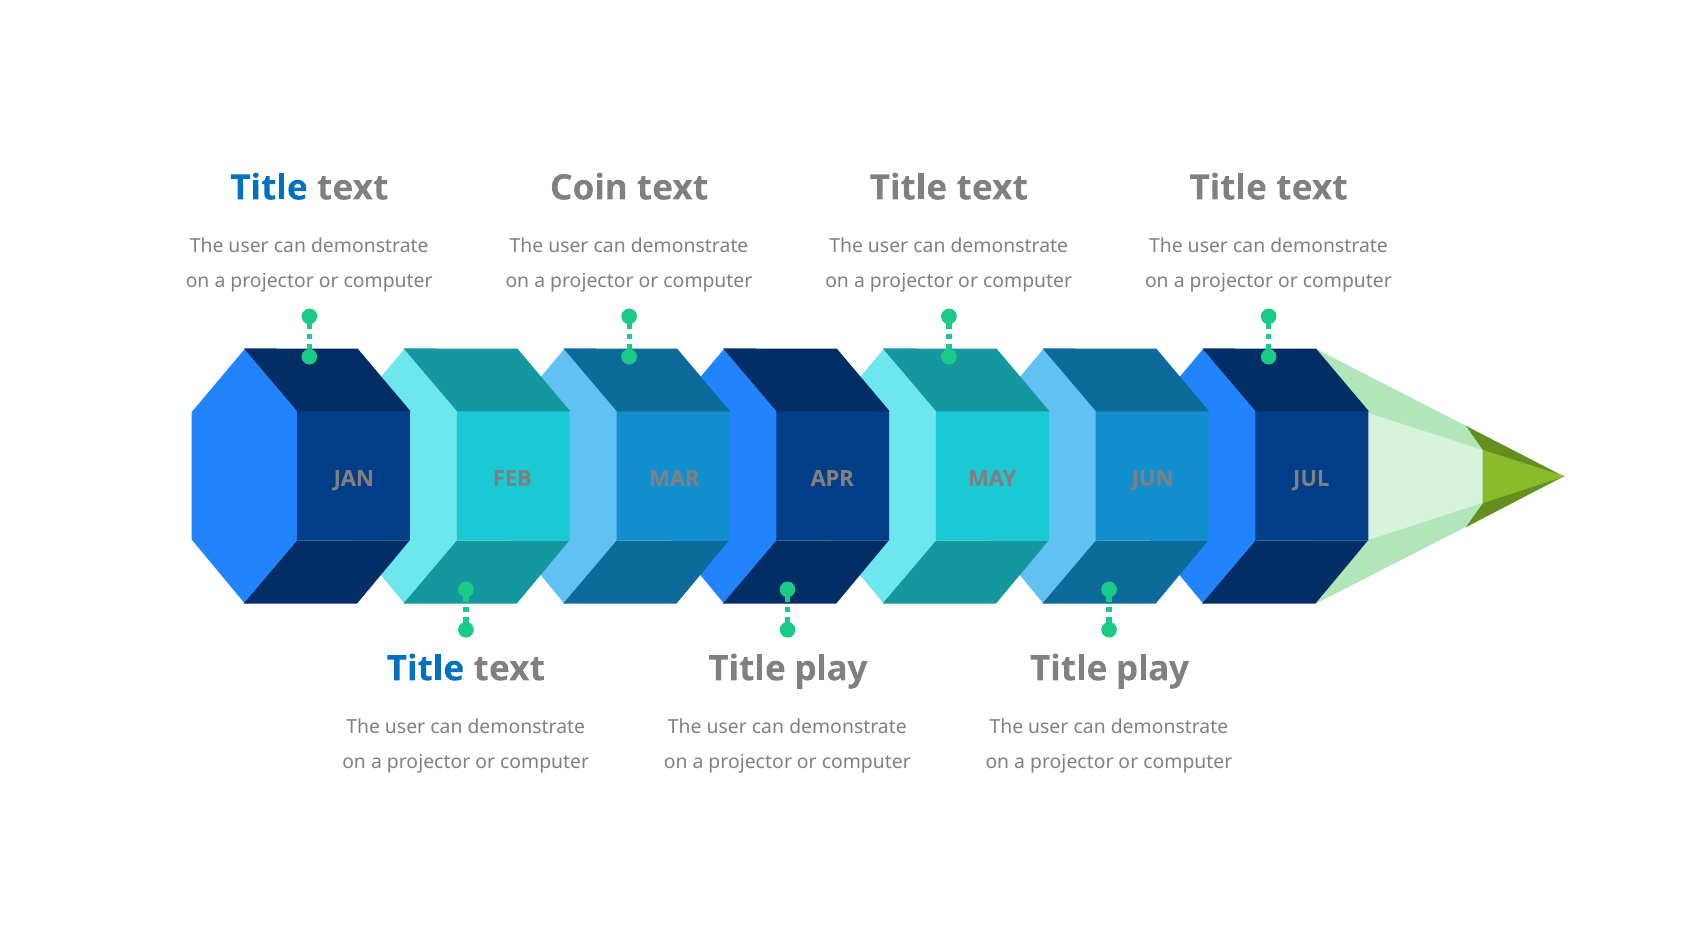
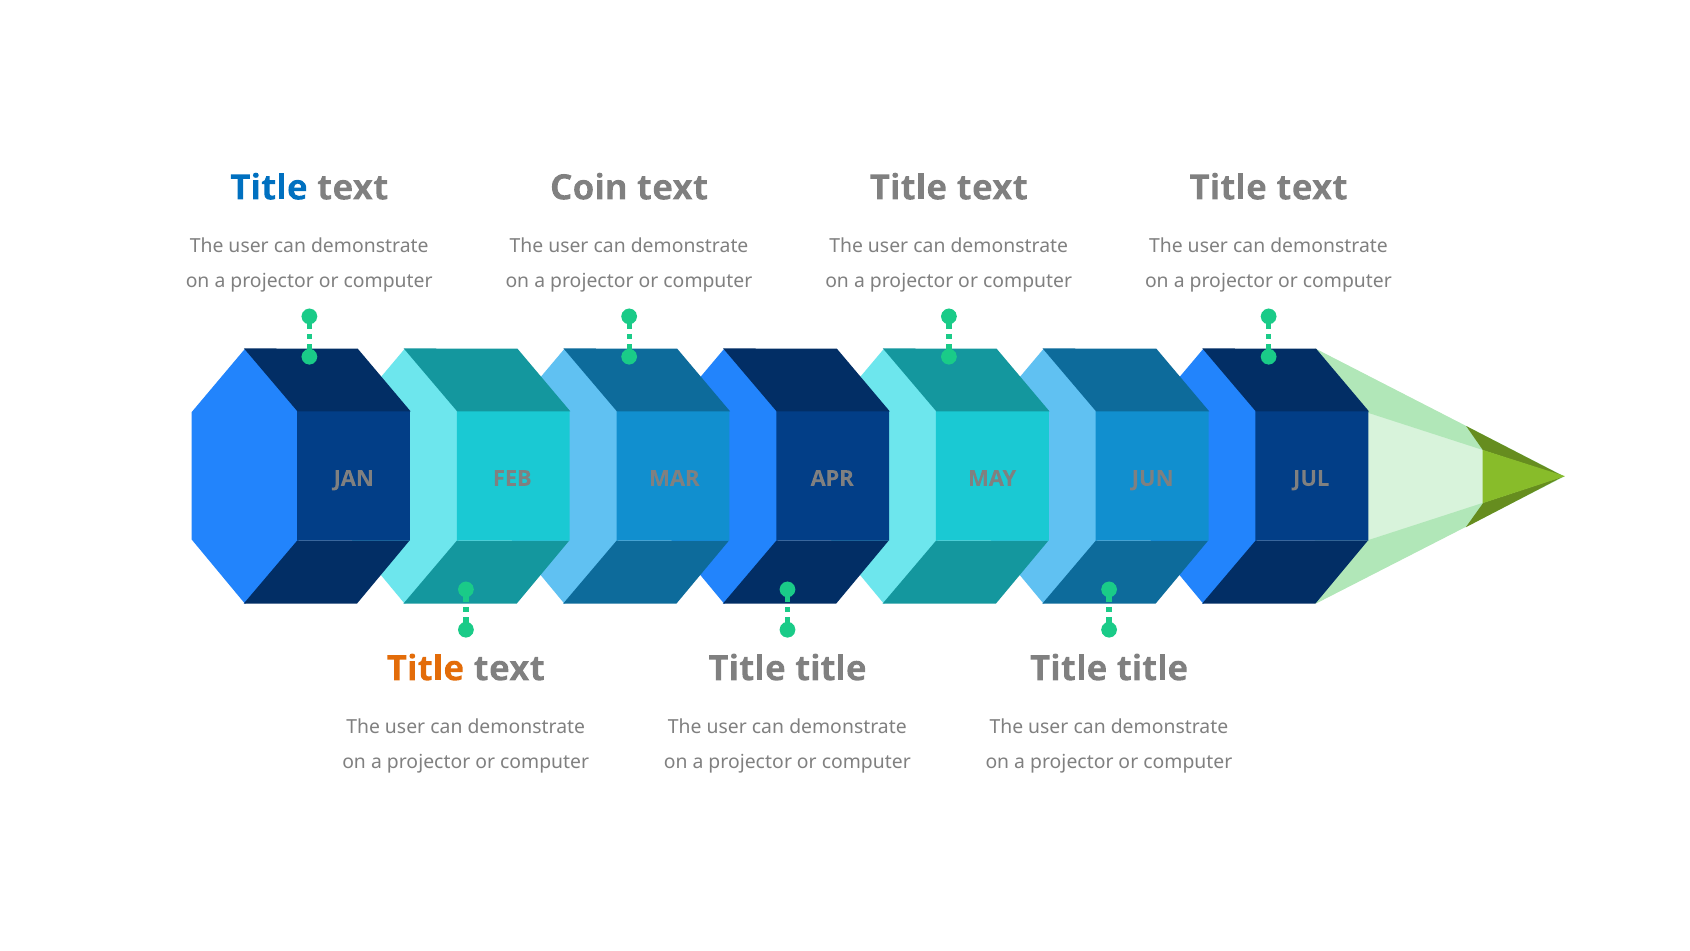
Title colour: blue -> orange (426, 668)
play: play -> title (831, 668)
play: play -> title (1152, 668)
